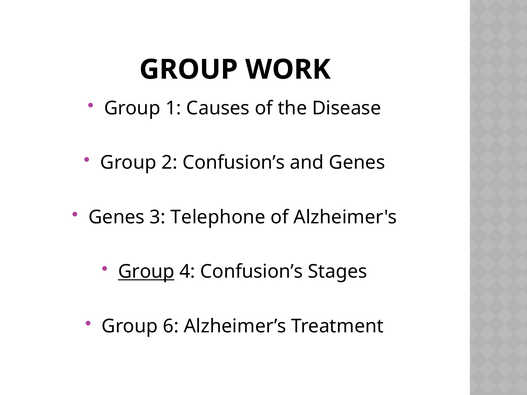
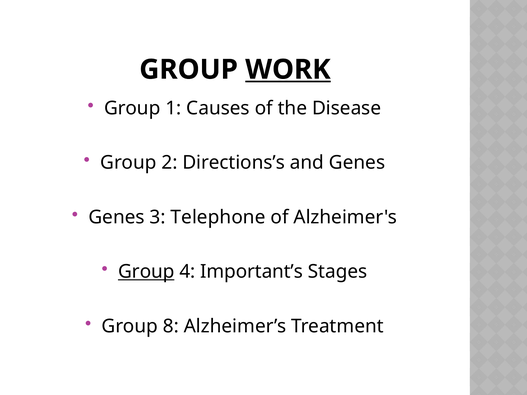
WORK underline: none -> present (288, 70)
2 Confusion’s: Confusion’s -> Directions’s (234, 163)
4 Confusion’s: Confusion’s -> Important’s (252, 272)
6: 6 -> 8 (171, 326)
